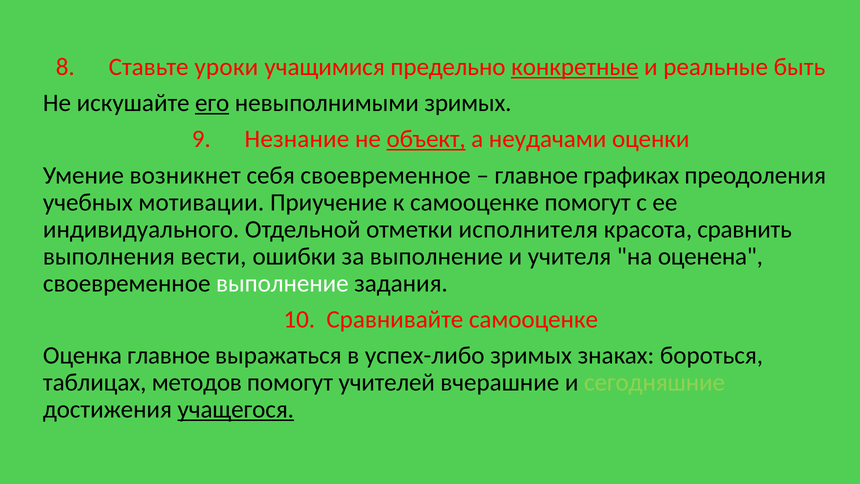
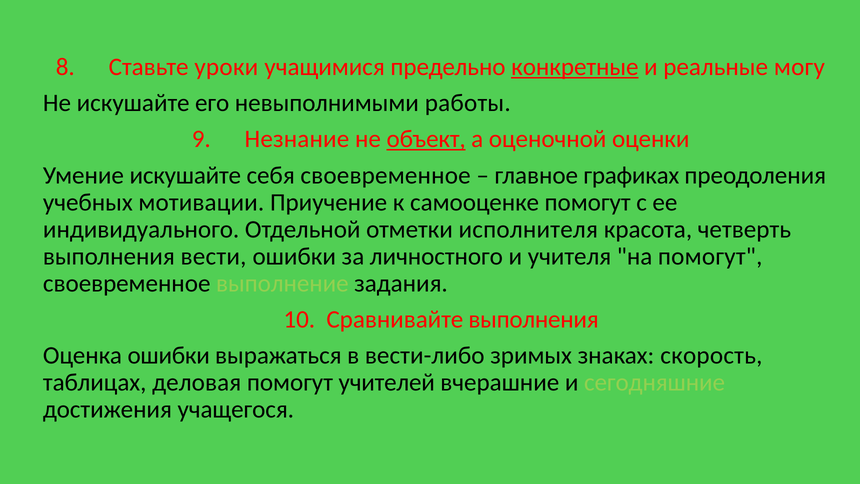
быть: быть -> могу (799, 67)
его underline: present -> none (212, 103)
невыполнимыми зримых: зримых -> работы (468, 103)
неудачами: неудачами -> оценочной (548, 139)
Умение возникнет: возникнет -> искушайте (185, 175)
сравнить: сравнить -> четверть (744, 229)
за выполнение: выполнение -> личностного (436, 256)
на оценена: оценена -> помогут (710, 256)
выполнение colour: white -> light green (282, 283)
Сравнивайте самооценке: самооценке -> выполнения (534, 319)
Оценка главное: главное -> ошибки (169, 355)
успех-либо: успех-либо -> вести-либо (425, 355)
бороться: бороться -> скорость (711, 355)
методов: методов -> деловая (197, 382)
учащегося underline: present -> none (236, 409)
